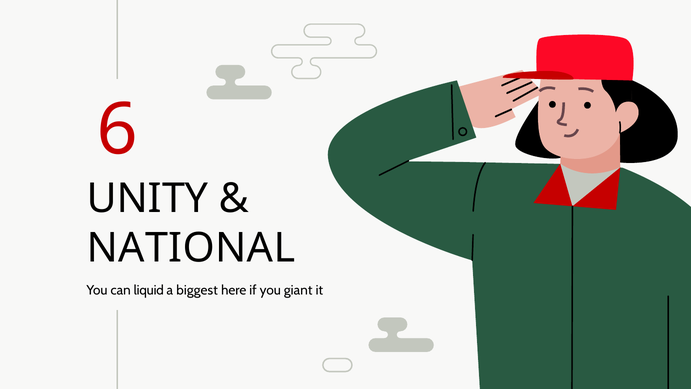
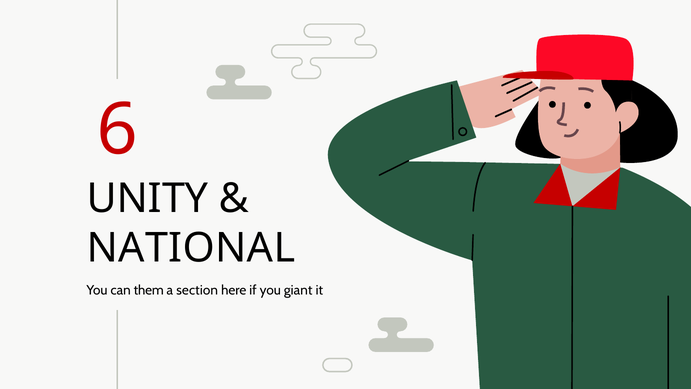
liquid: liquid -> them (149, 290)
biggest: biggest -> section (197, 290)
